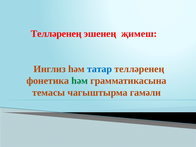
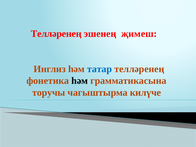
һәм colour: green -> black (80, 81)
темасы: темасы -> торучы (49, 93)
гамәли: гамәли -> килүче (145, 93)
